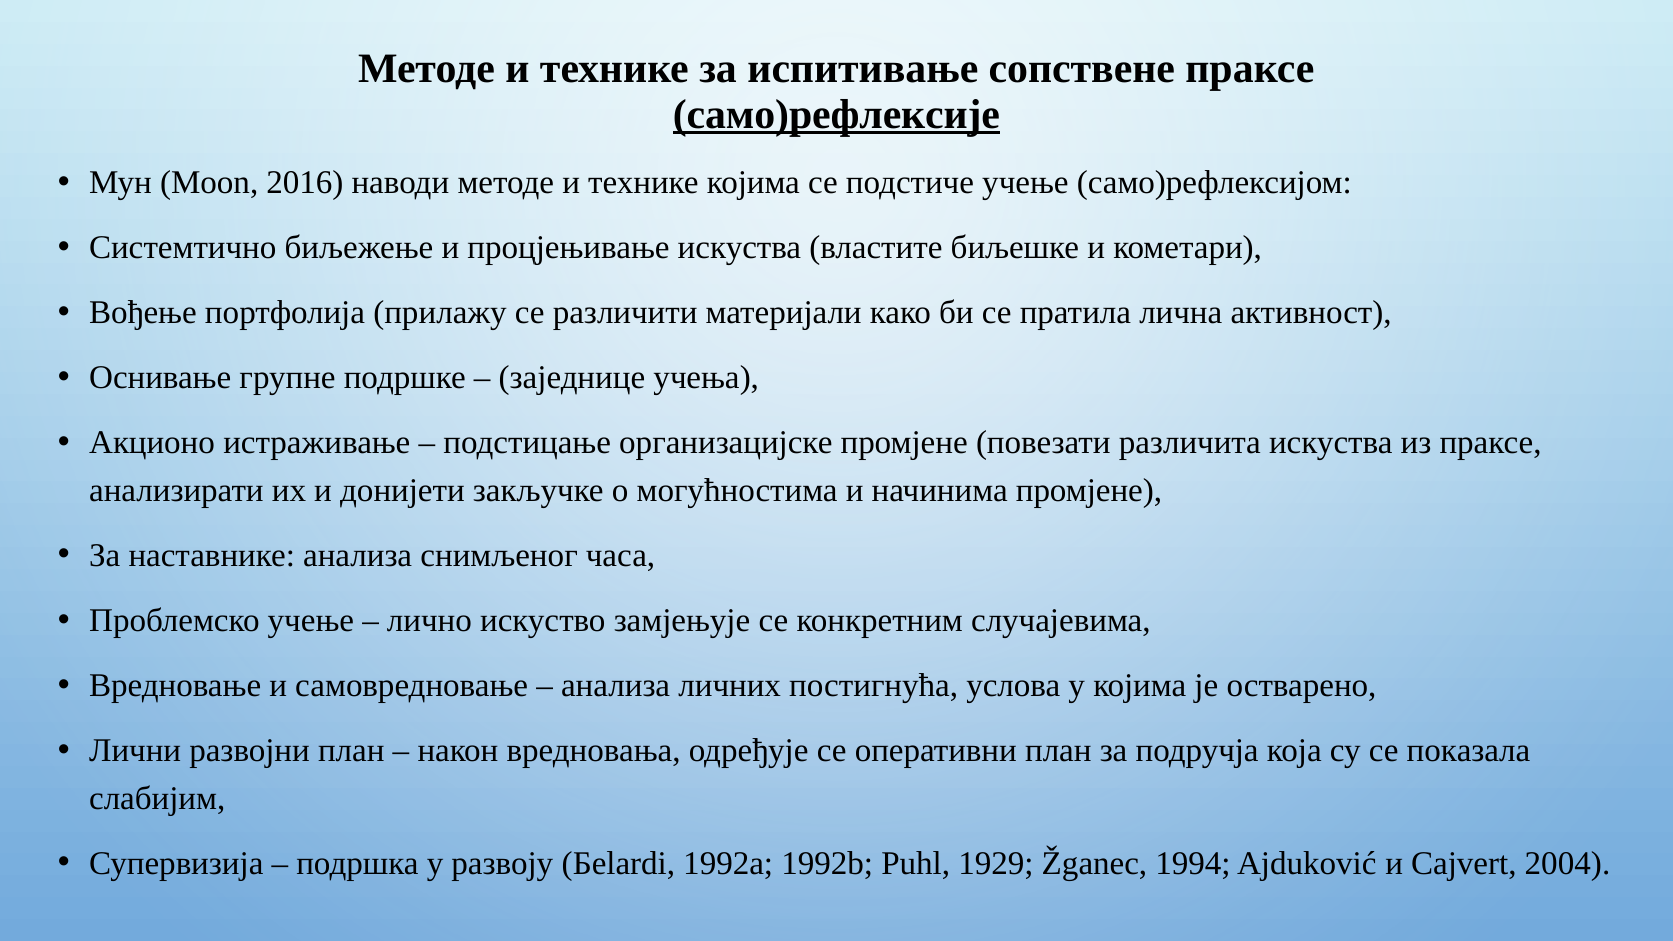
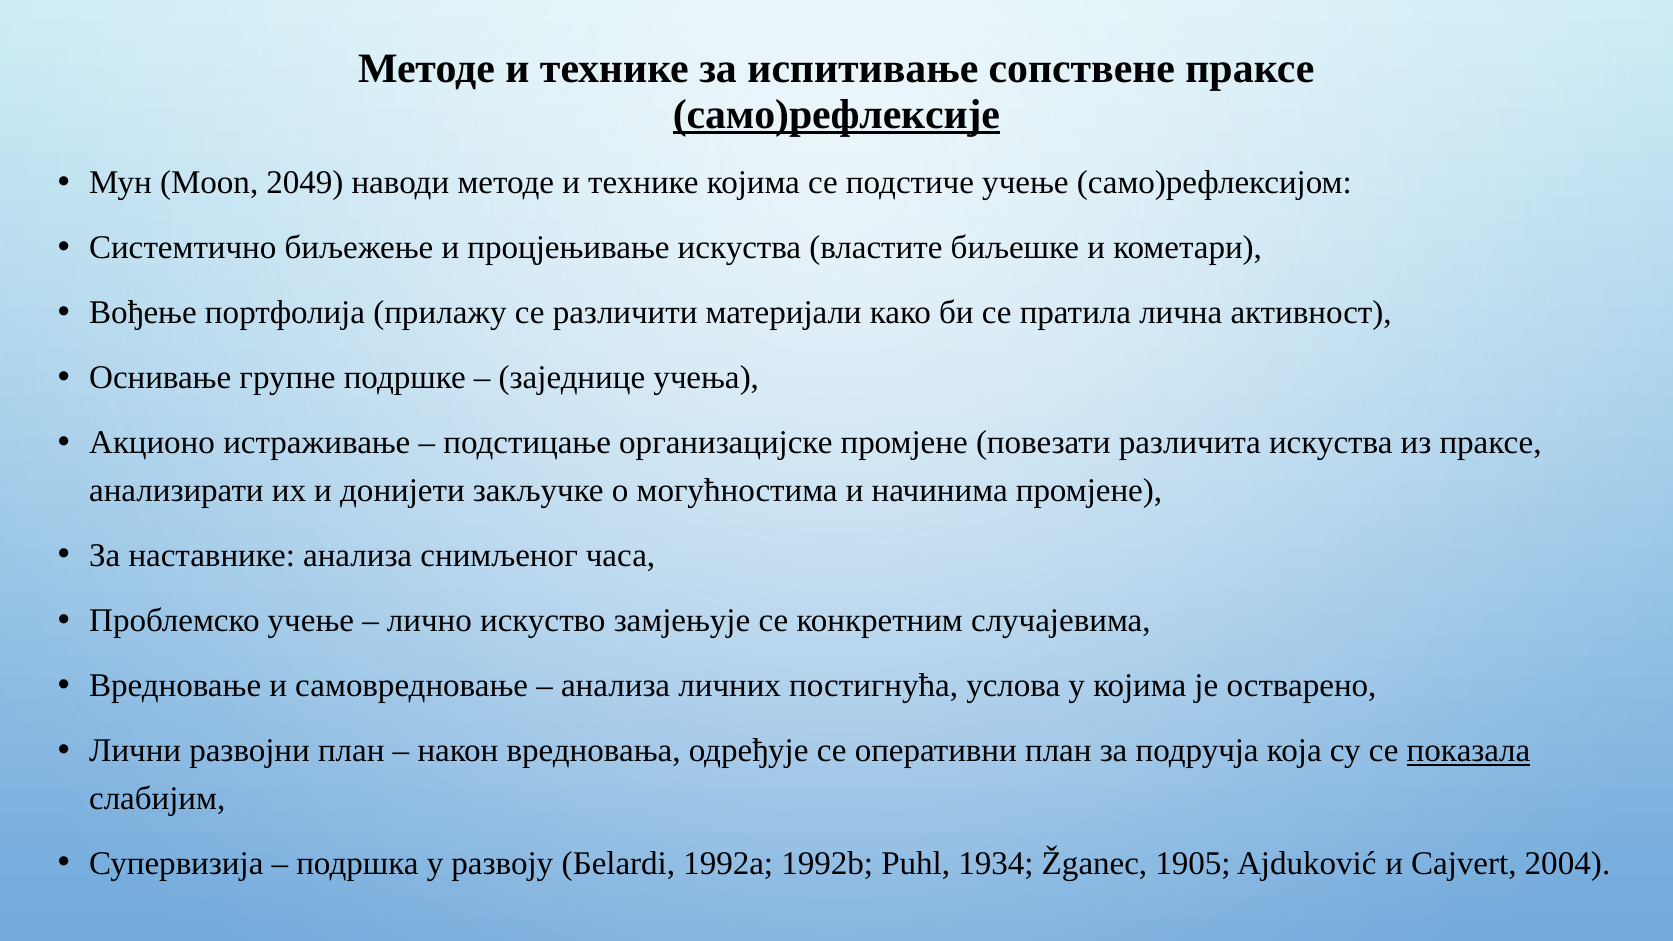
2016: 2016 -> 2049 (305, 183)
показала underline: none -> present (1468, 751)
1929: 1929 -> 1934 (996, 863)
1994: 1994 -> 1905 (1193, 863)
